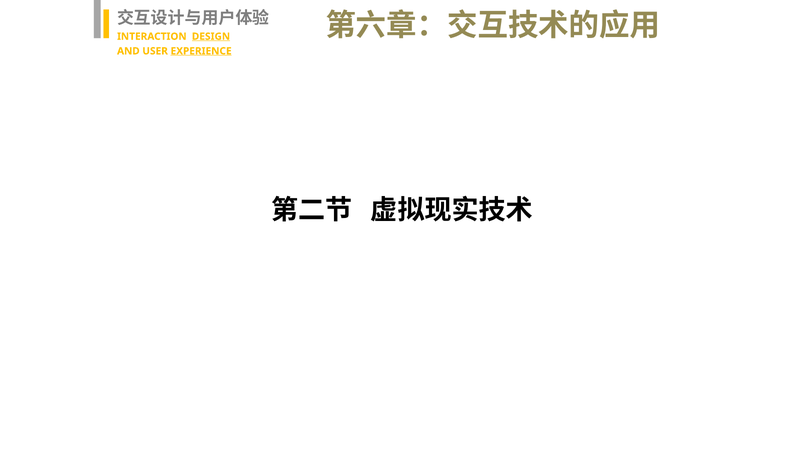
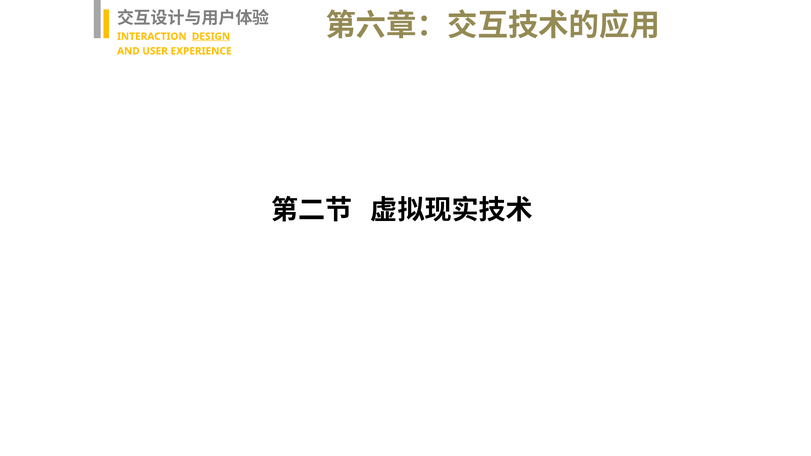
EXPERIENCE underline: present -> none (201, 51)
